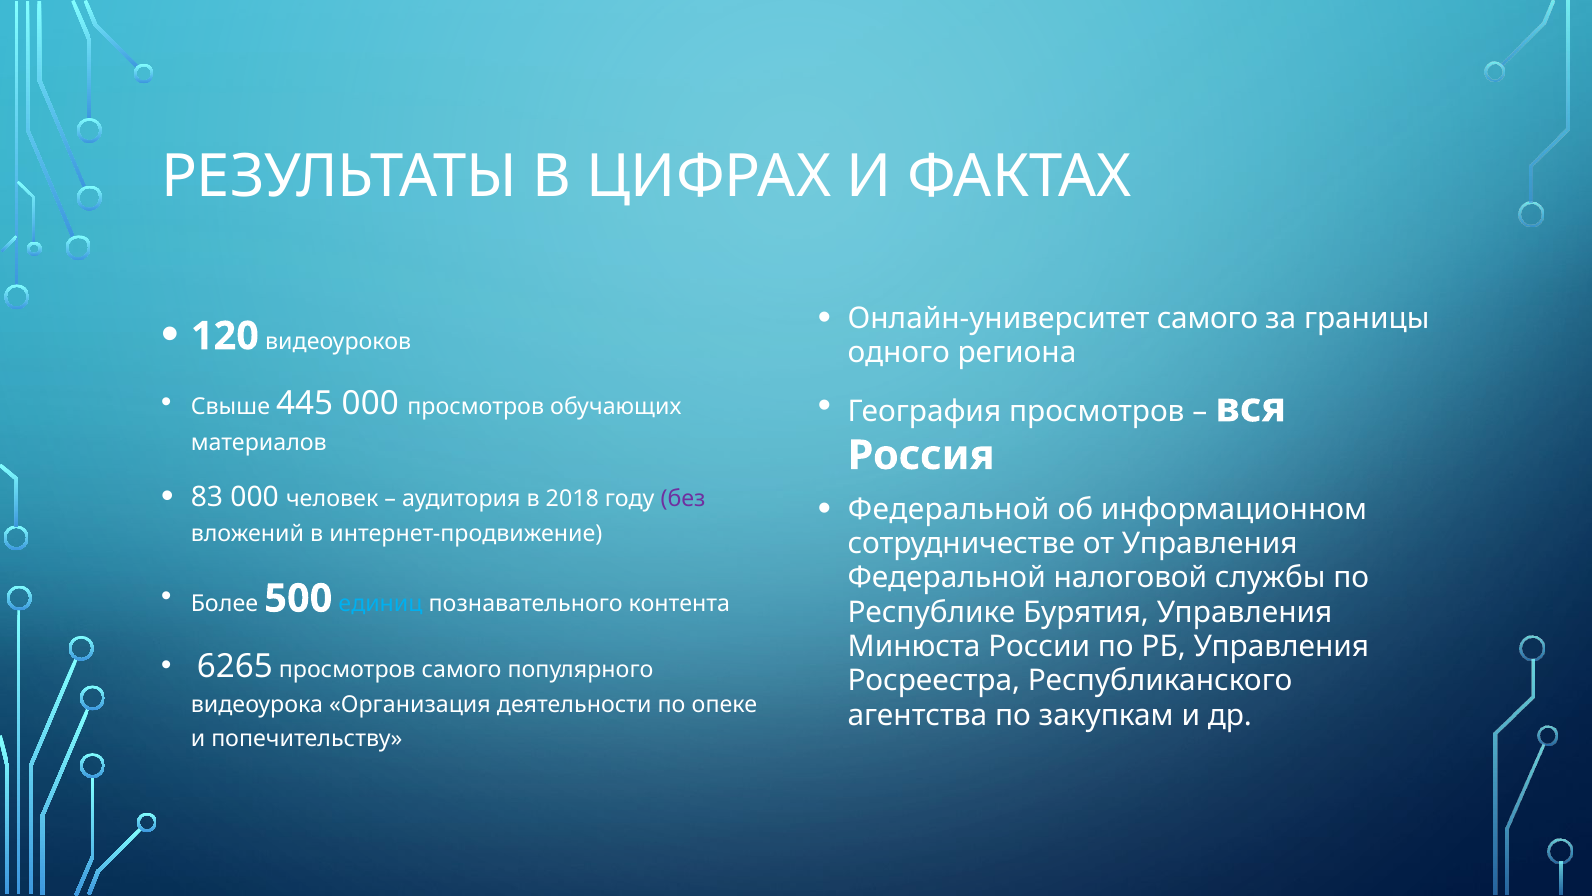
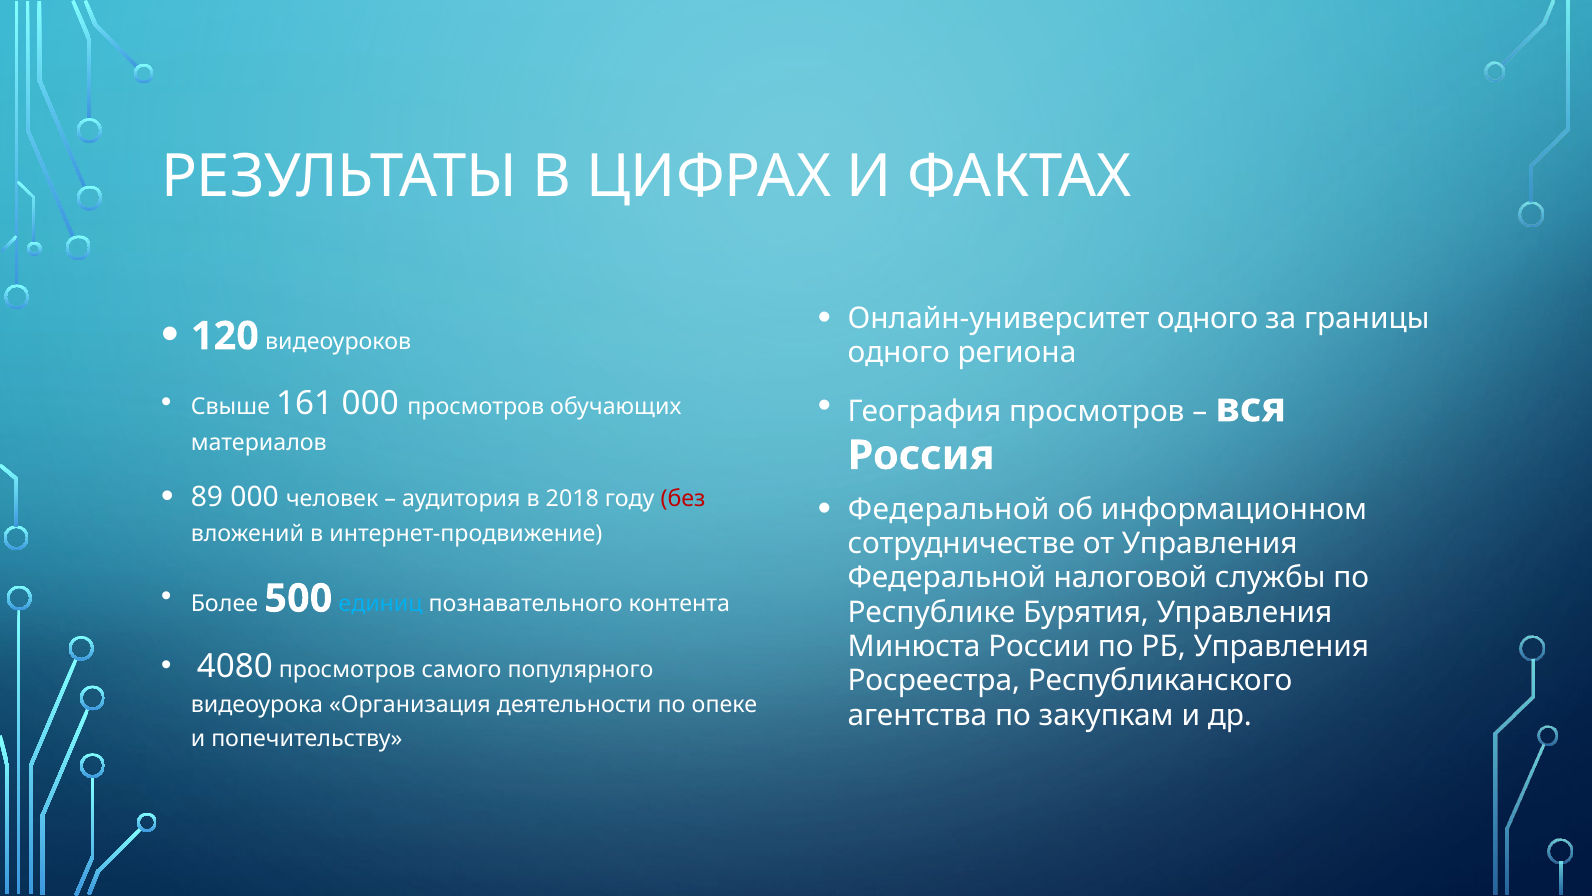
Онлайн-университет самого: самого -> одного (1207, 318)
445: 445 -> 161 (305, 404)
83: 83 -> 89 (207, 497)
без colour: purple -> red (683, 499)
6265: 6265 -> 4080 (235, 666)
